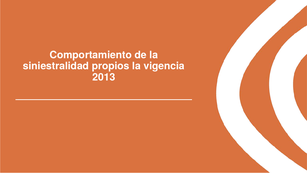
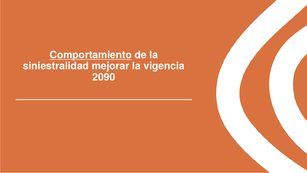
Comportamiento underline: none -> present (91, 55)
propios: propios -> mejorar (111, 66)
2013: 2013 -> 2090 (104, 77)
